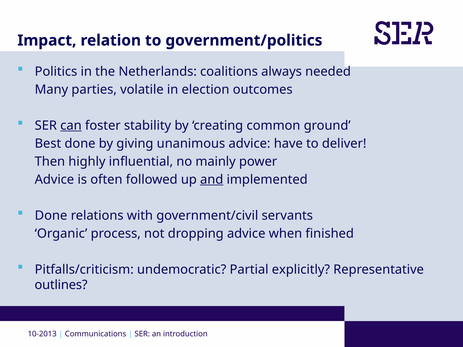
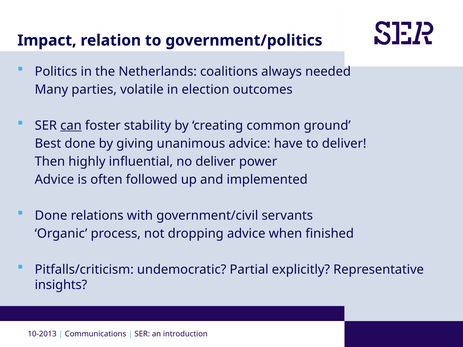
no mainly: mainly -> deliver (216, 162)
and underline: present -> none (212, 180)
outlines: outlines -> insights (61, 285)
